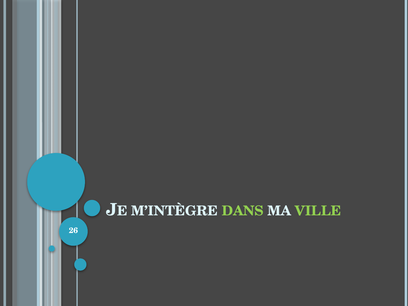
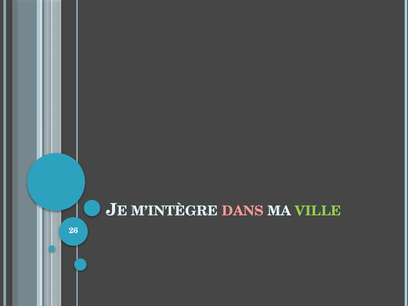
DANS colour: light green -> pink (243, 211)
